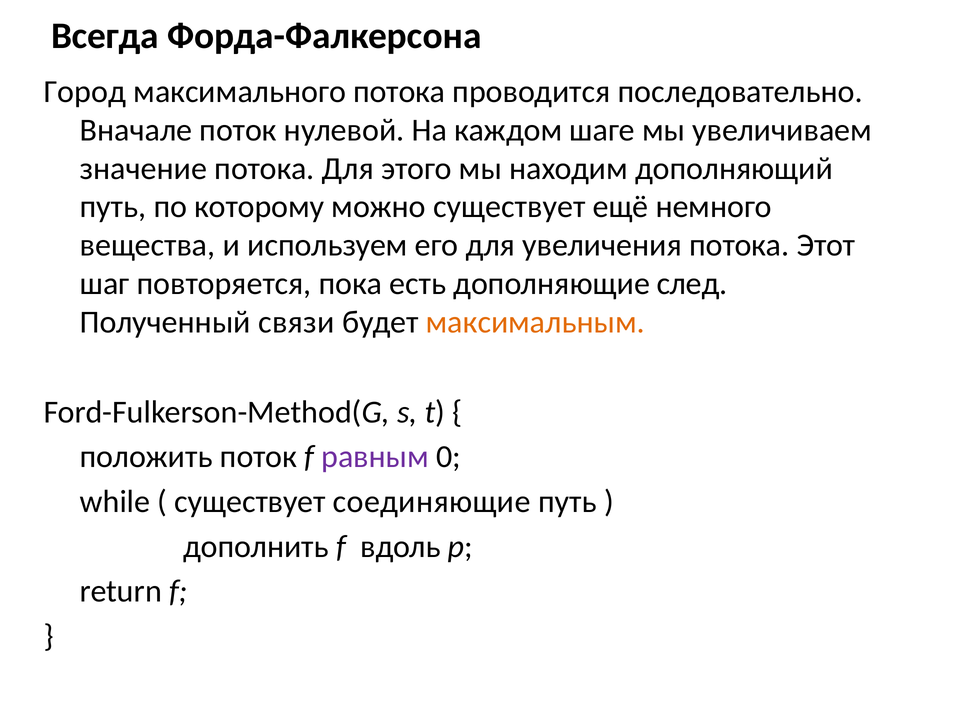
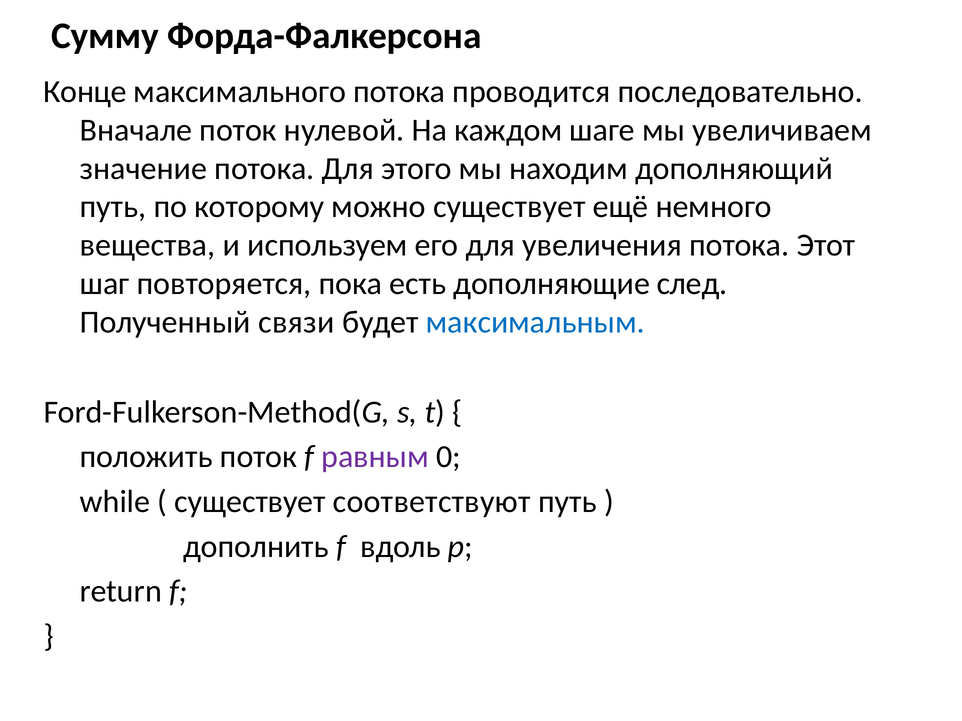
Всегда: Всегда -> Сумму (105, 36)
Город: Город -> Конце (85, 92)
максимальным colour: orange -> blue (535, 322)
соединяющие: соединяющие -> соответствуют (432, 502)
